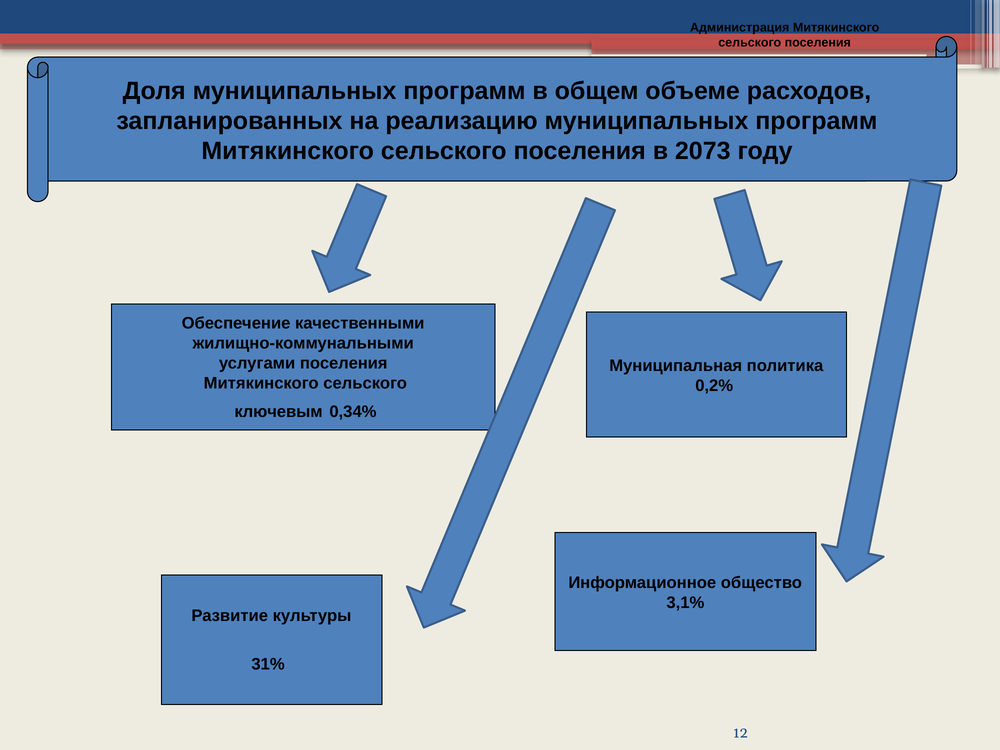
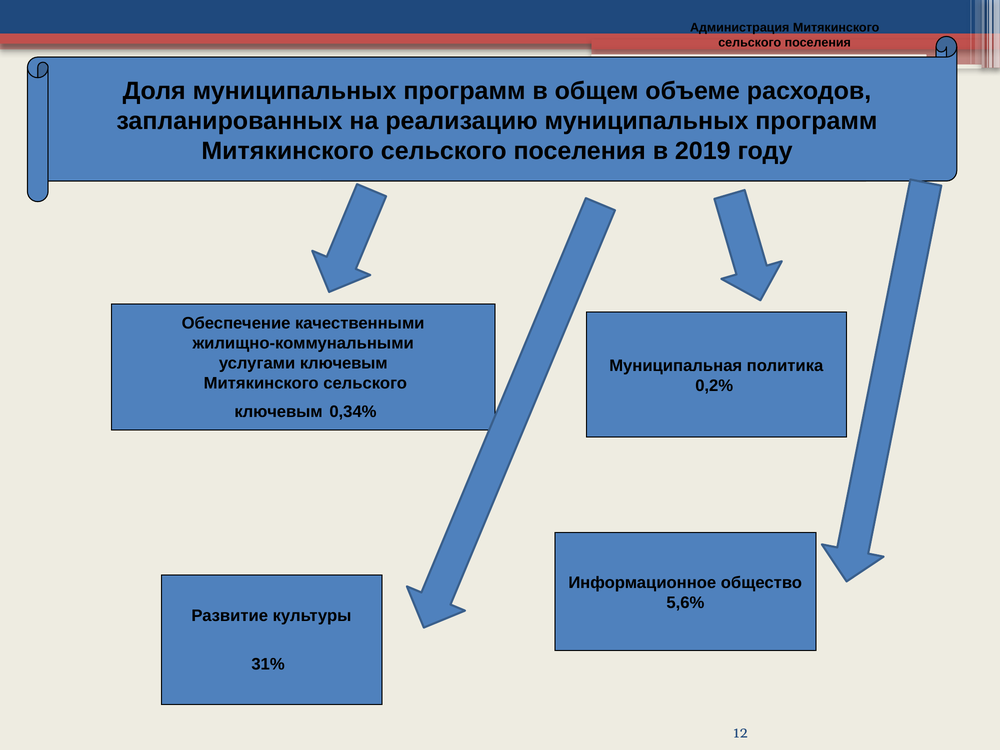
2073: 2073 -> 2019 (703, 151)
услугами поселения: поселения -> ключевым (344, 363)
3,1%: 3,1% -> 5,6% (685, 603)
